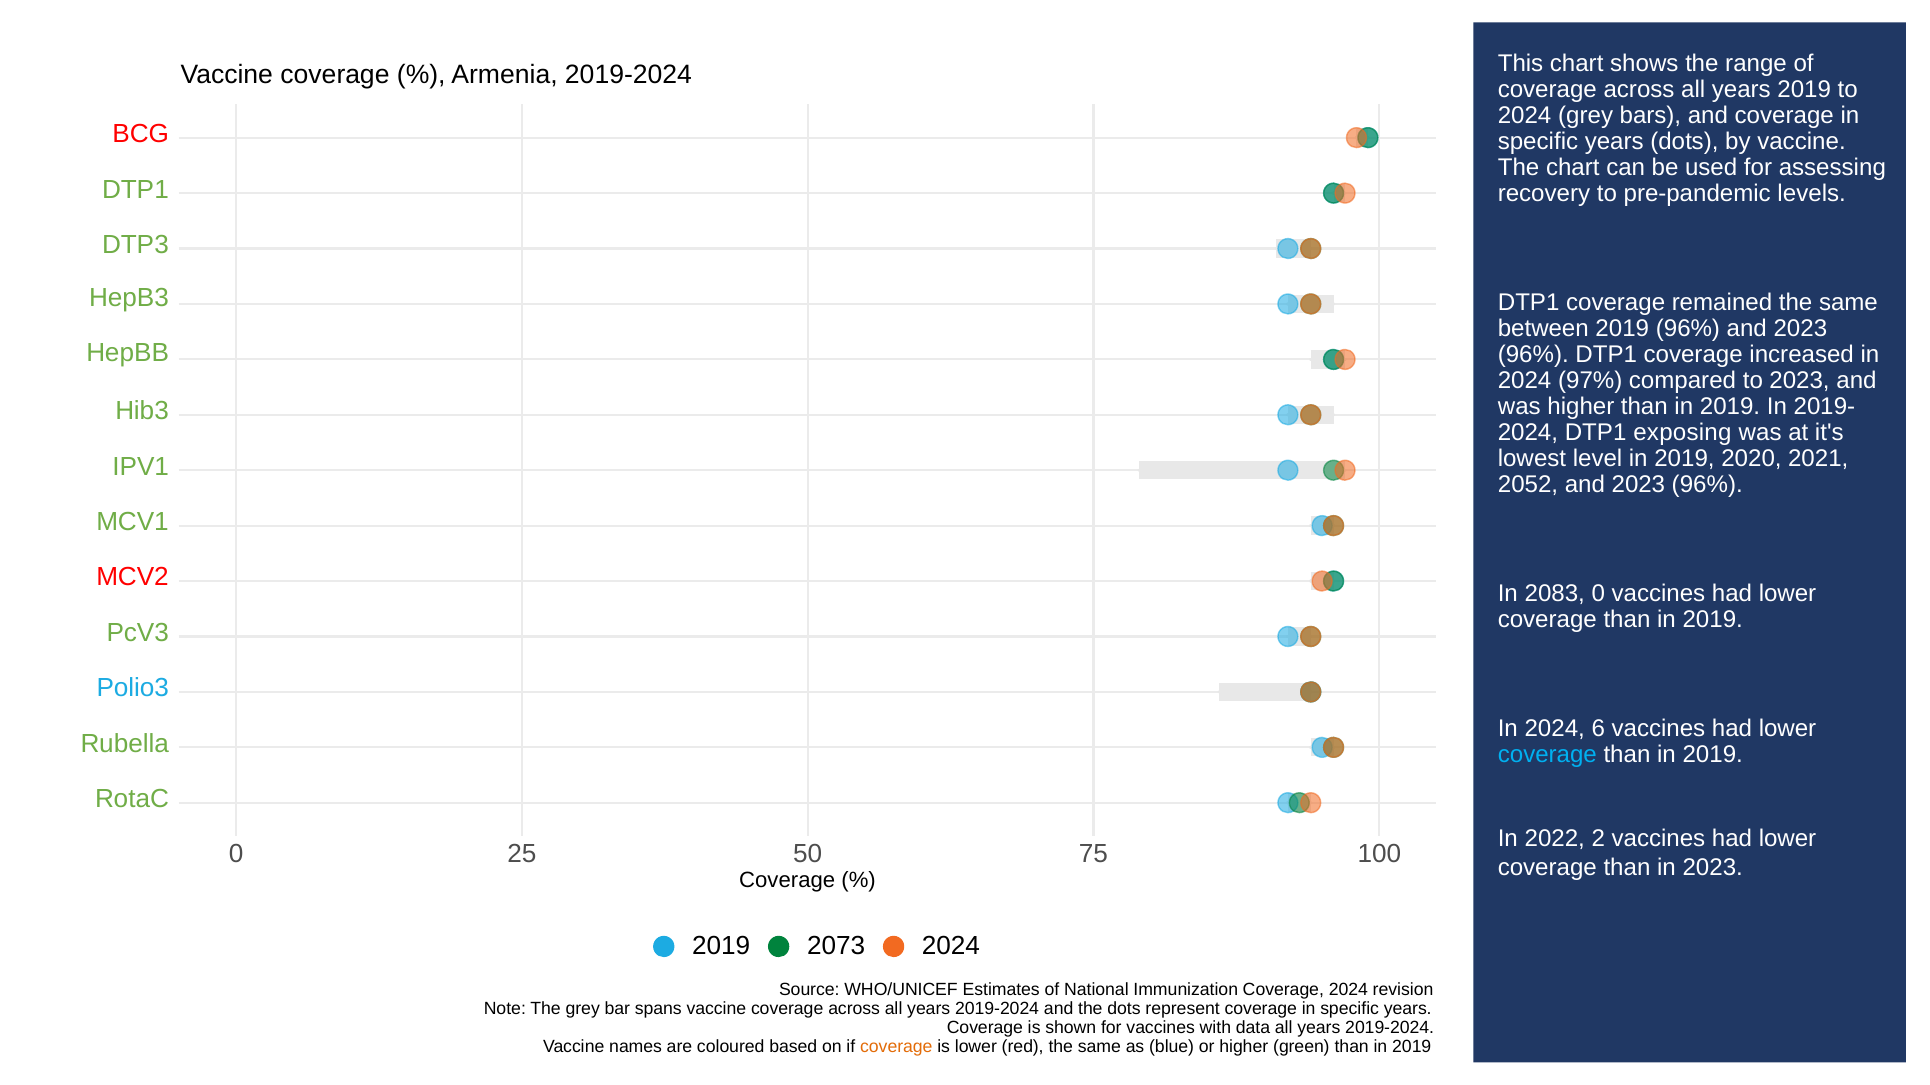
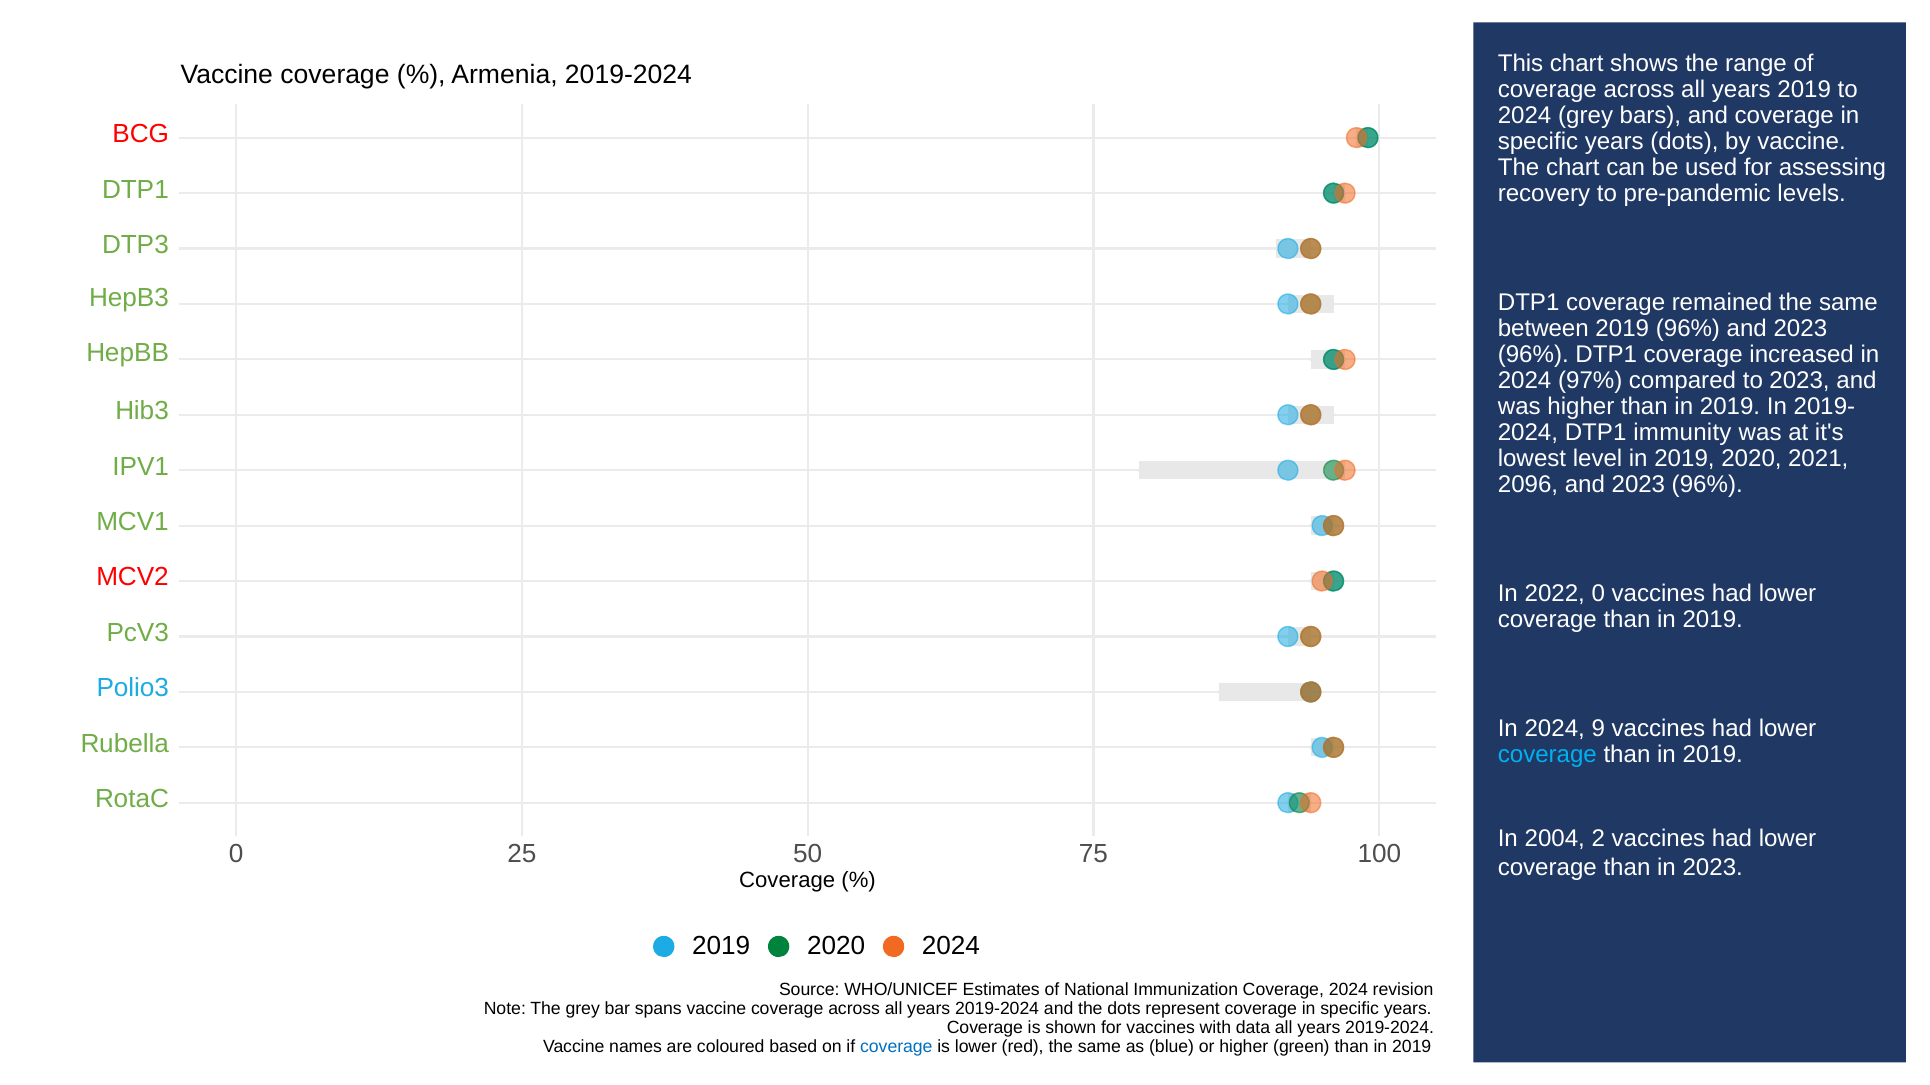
exposing: exposing -> immunity (1682, 433)
2052: 2052 -> 2096 (1528, 485)
2083: 2083 -> 2022 (1555, 594)
6: 6 -> 9 (1598, 729)
2022: 2022 -> 2004 (1555, 839)
2073: 2073 -> 2020 (836, 946)
coverage colour: orange -> blue (896, 1048)
